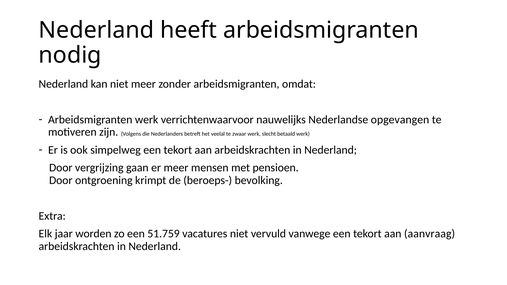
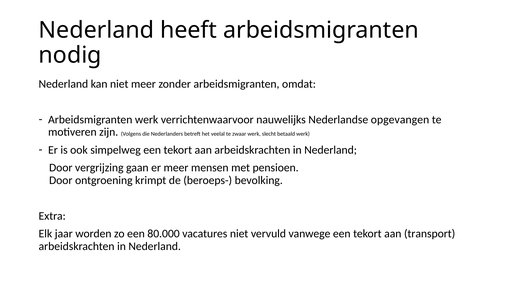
51.759: 51.759 -> 80.000 (164, 234)
aanvraag: aanvraag -> transport (430, 234)
